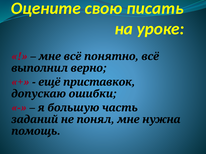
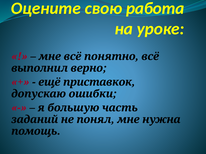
писать: писать -> работа (155, 8)
